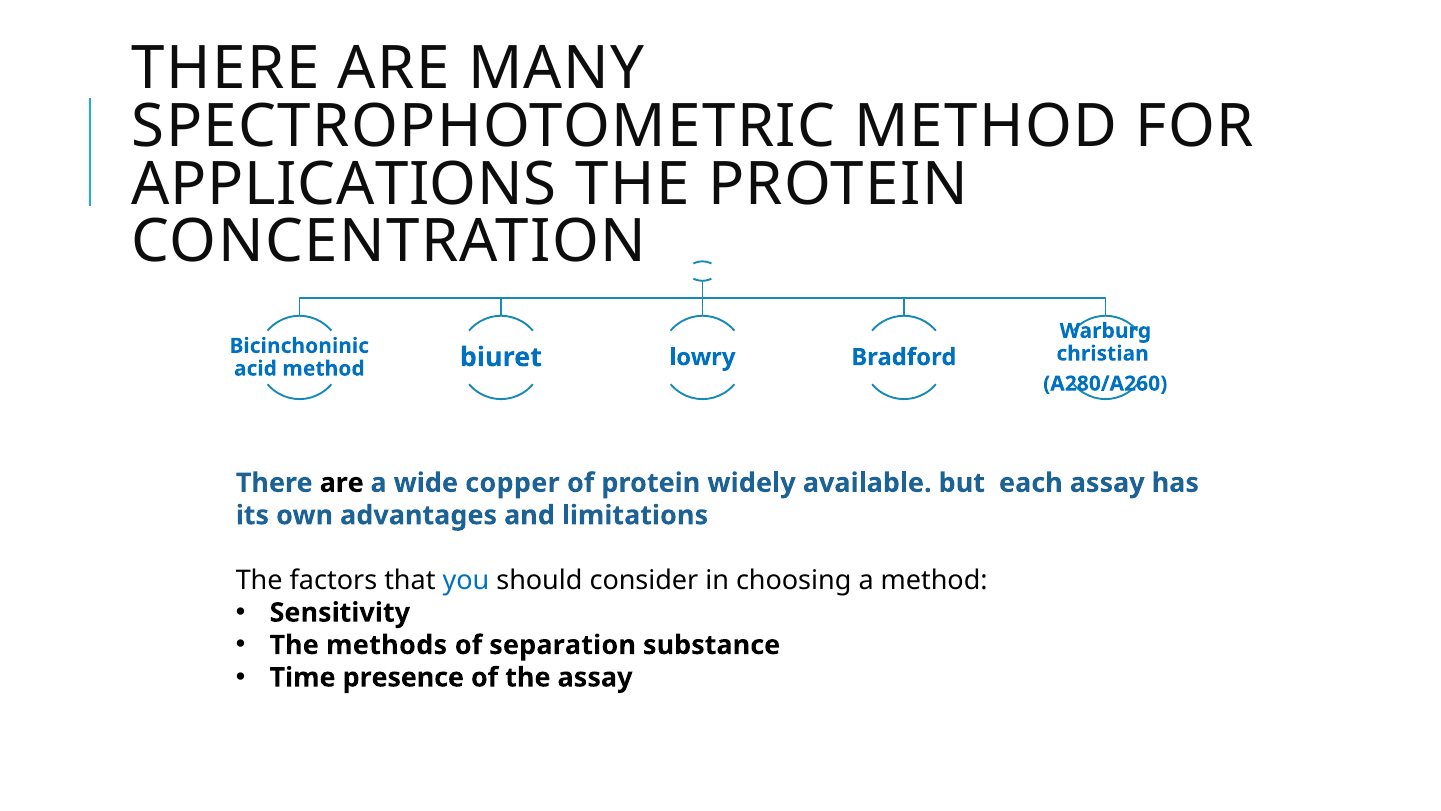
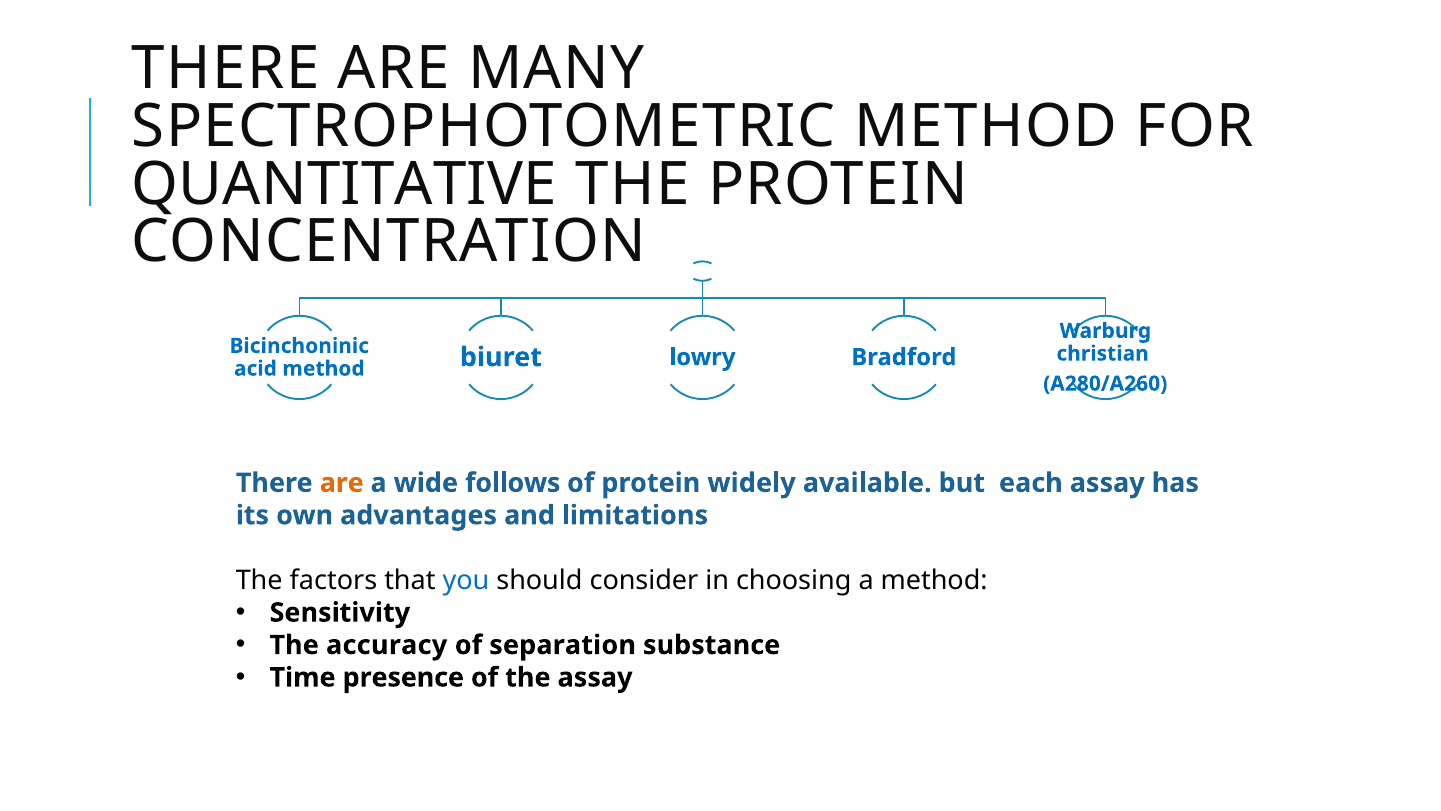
APPLICATIONS: APPLICATIONS -> QUANTITATIVE (344, 184)
are colour: black -> orange (342, 483)
copper: copper -> follows (513, 483)
methods: methods -> accuracy (387, 645)
